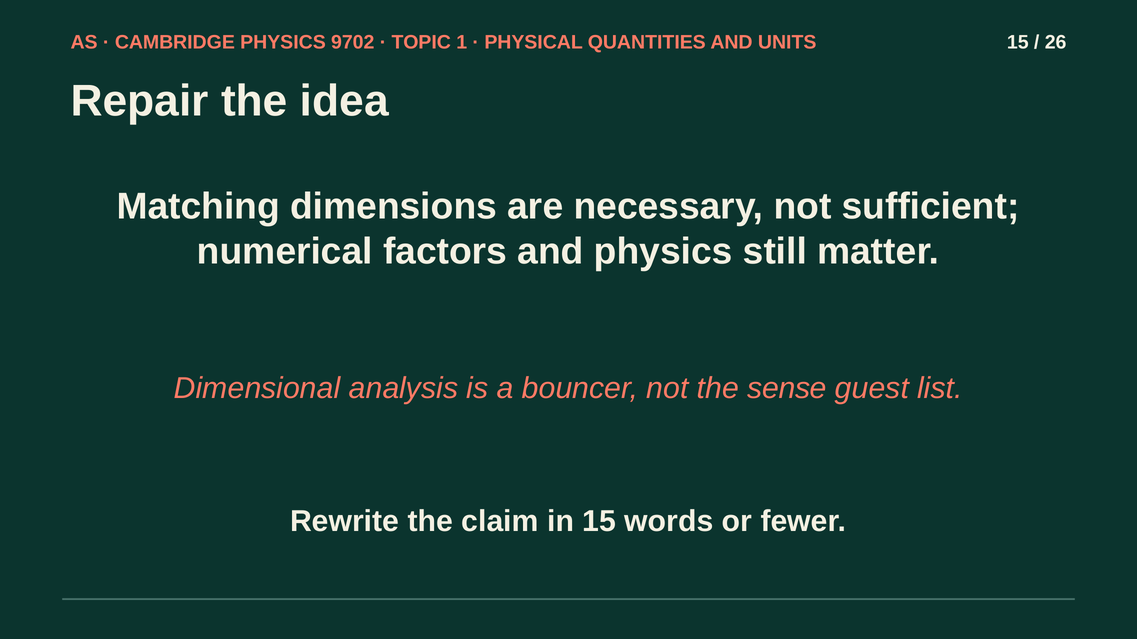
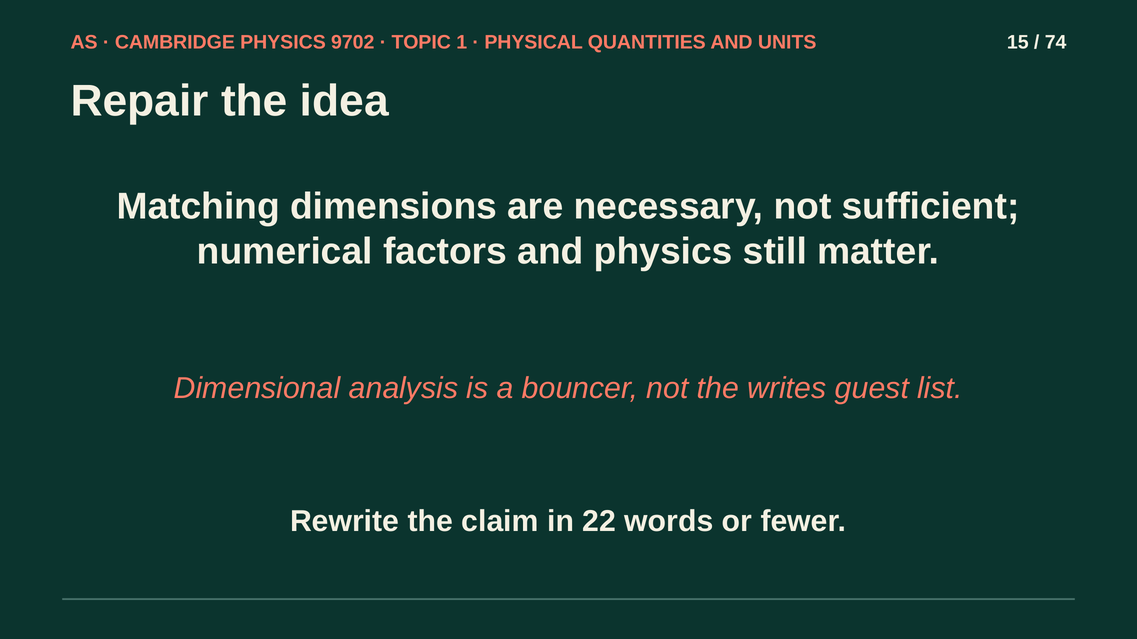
26: 26 -> 74 (1056, 42)
sense: sense -> writes (787, 389)
in 15: 15 -> 22 (599, 522)
